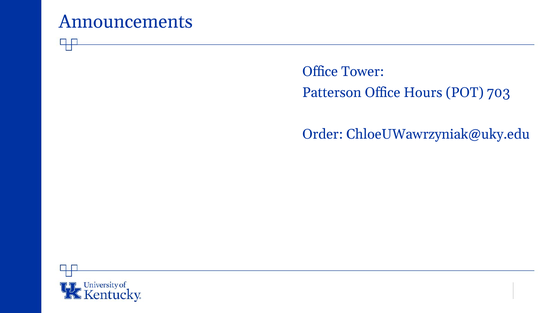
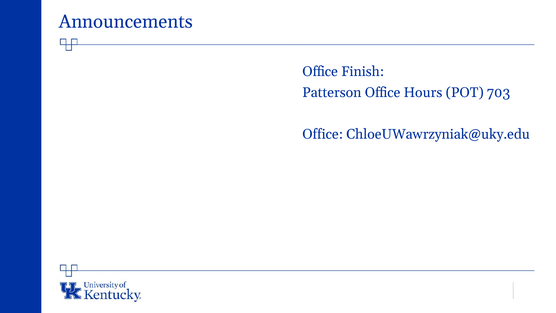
Tower: Tower -> Finish (363, 72)
Order: Order -> Office (323, 134)
